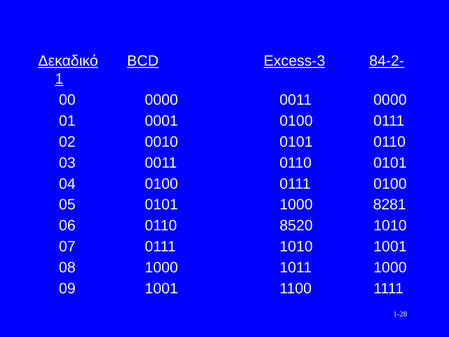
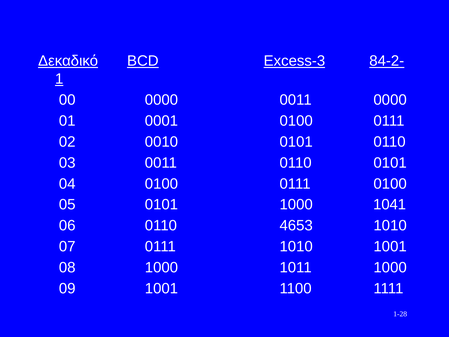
8281: 8281 -> 1041 (390, 205)
8520: 8520 -> 4653 (296, 226)
